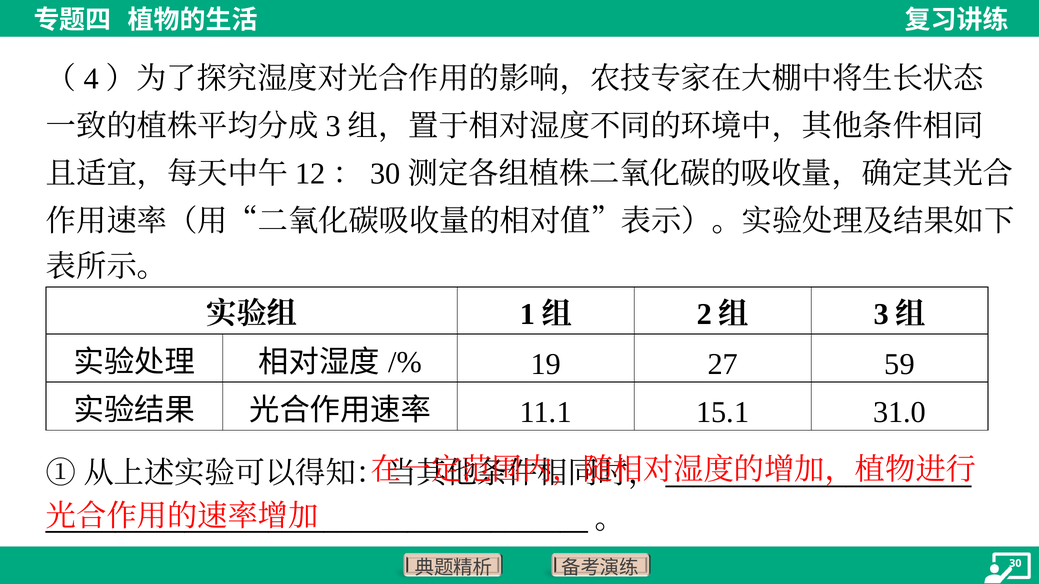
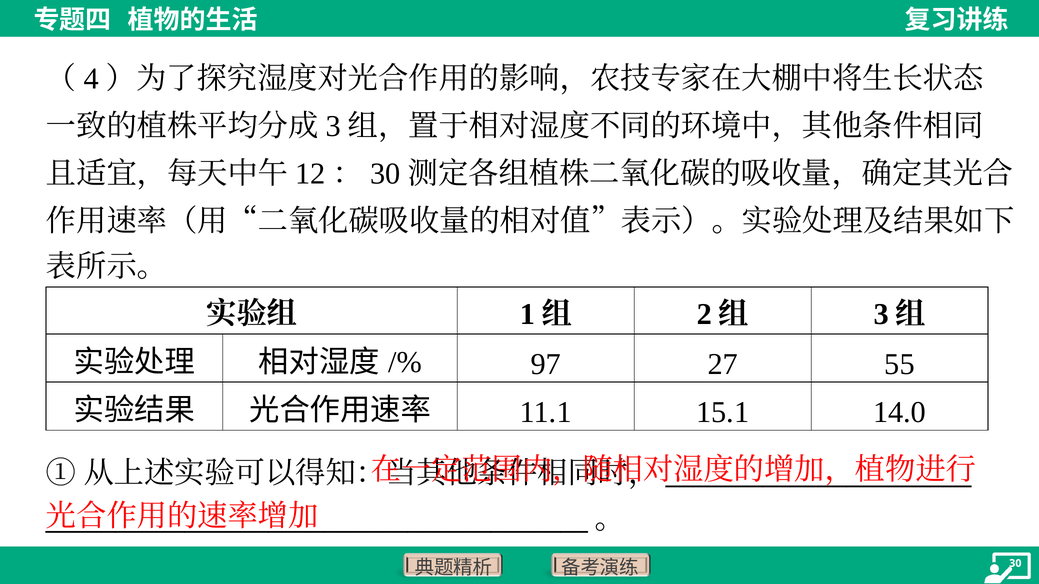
19: 19 -> 97 (546, 365)
59: 59 -> 55 (900, 365)
31.0: 31.0 -> 14.0 (900, 413)
